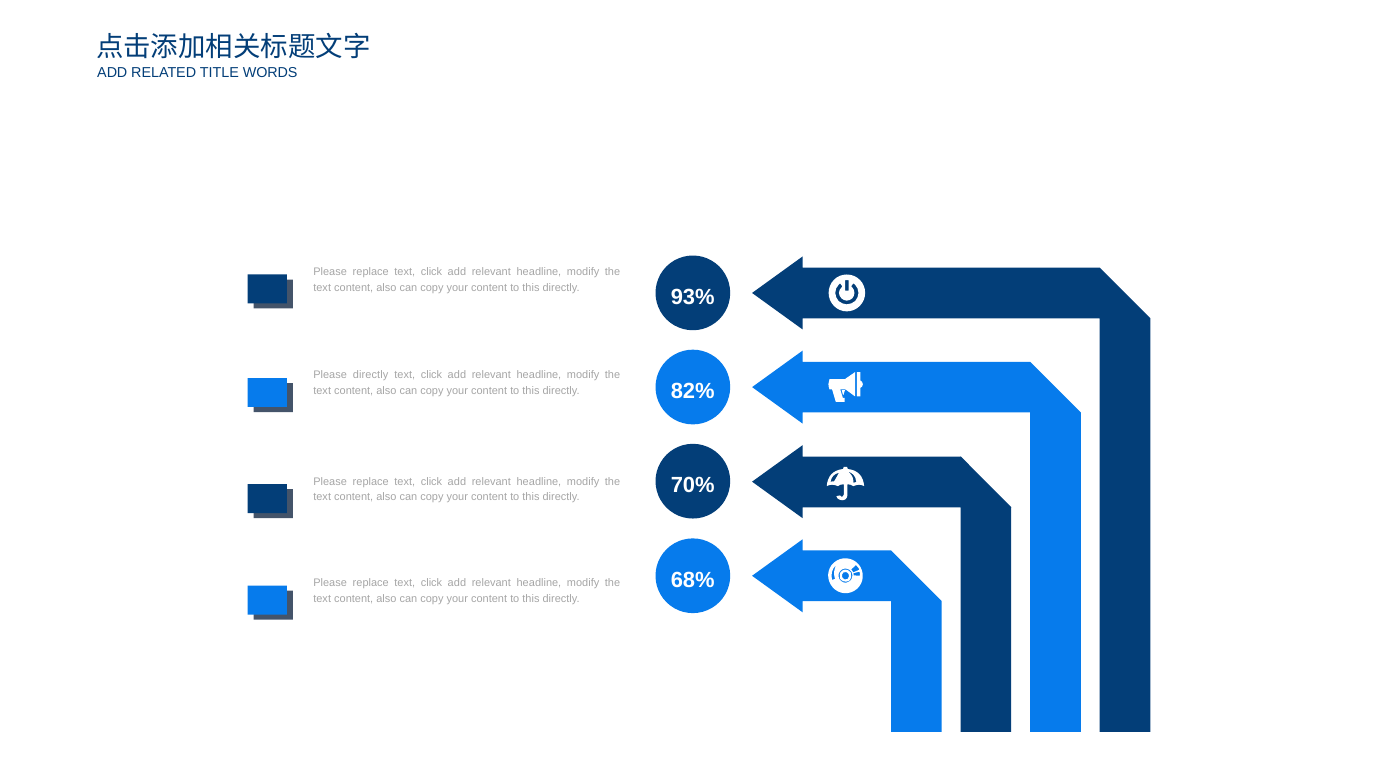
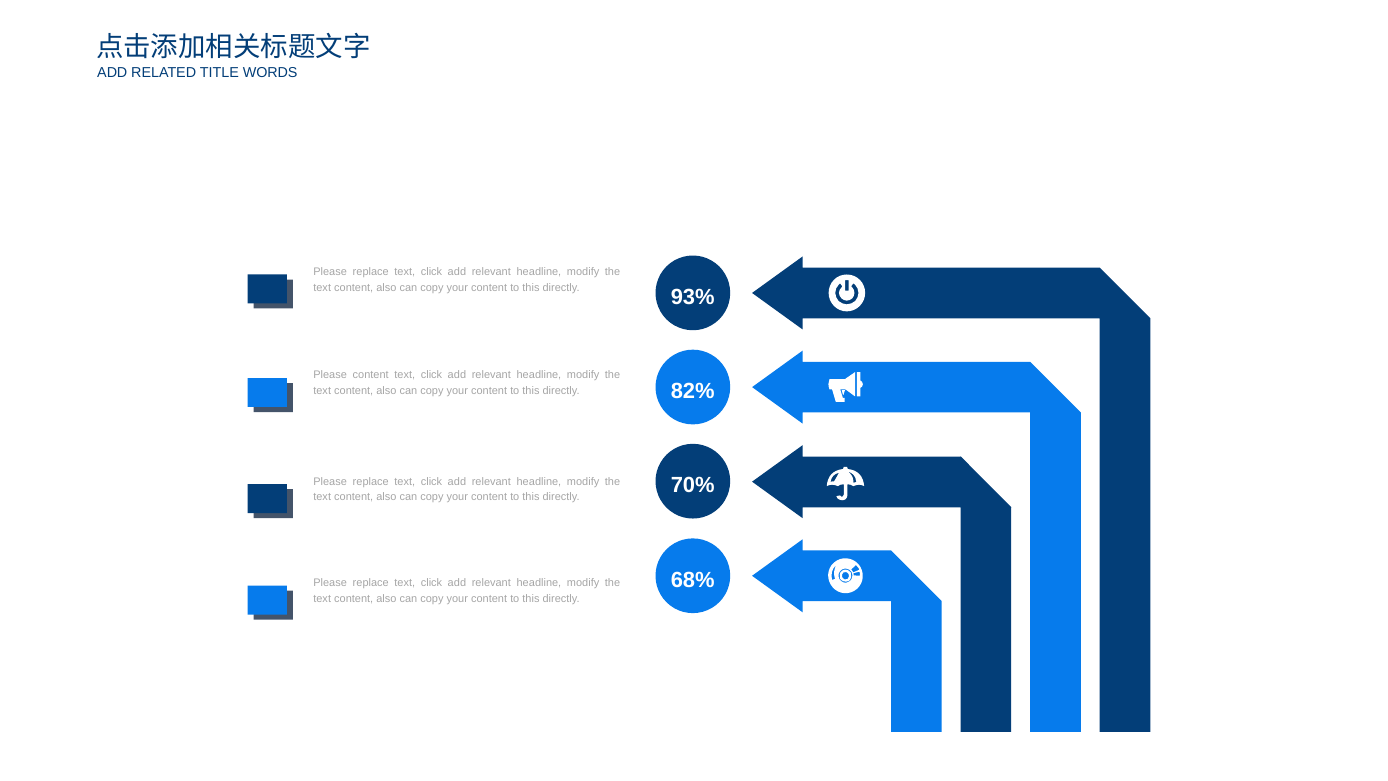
Please directly: directly -> content (371, 375)
